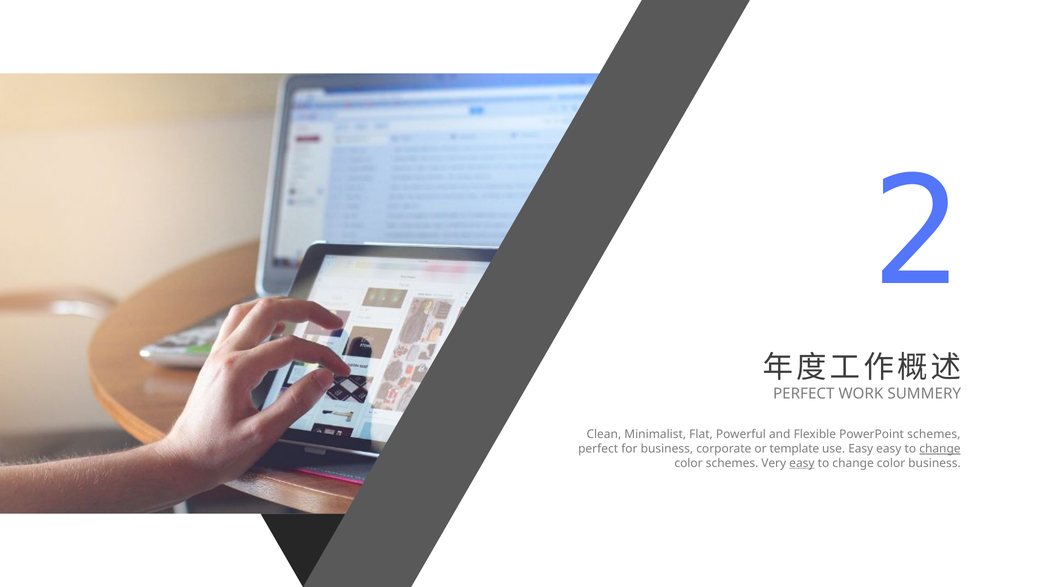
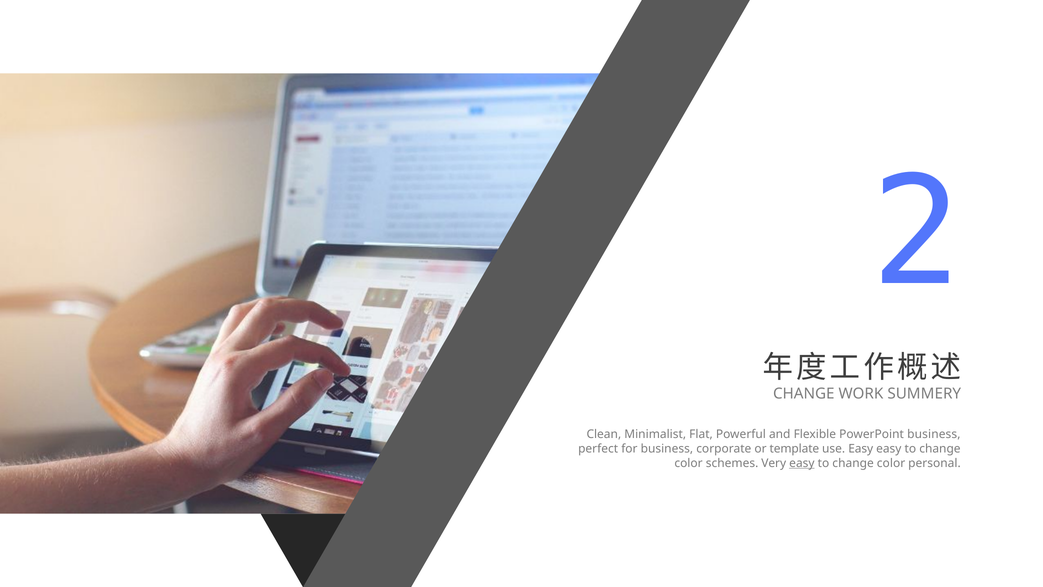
PERFECT: PERFECT -> CHANGE (804, 394)
PowerPoint schemes: schemes -> business (934, 434)
change underline: present -> none (940, 449)
color business: business -> personal (935, 463)
